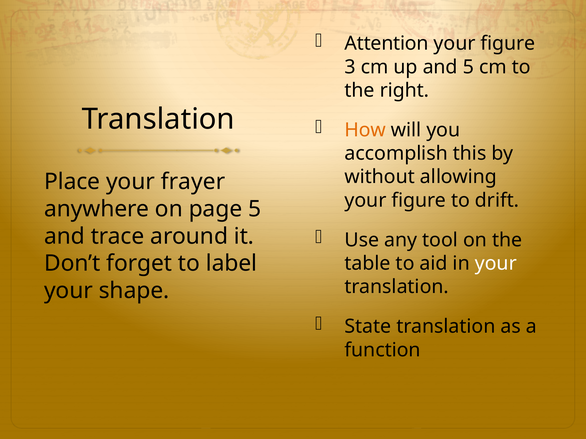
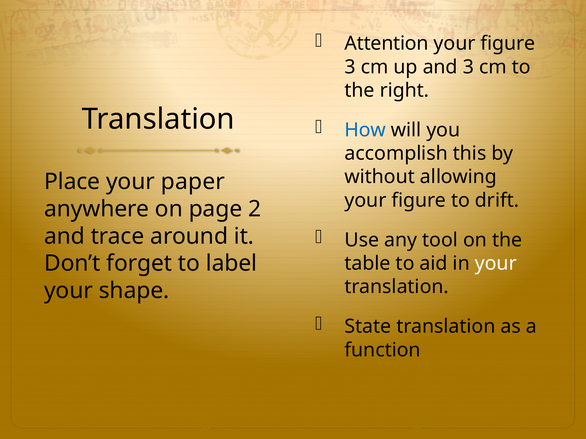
and 5: 5 -> 3 (468, 67)
How colour: orange -> blue (365, 130)
frayer: frayer -> paper (193, 182)
page 5: 5 -> 2 (255, 209)
